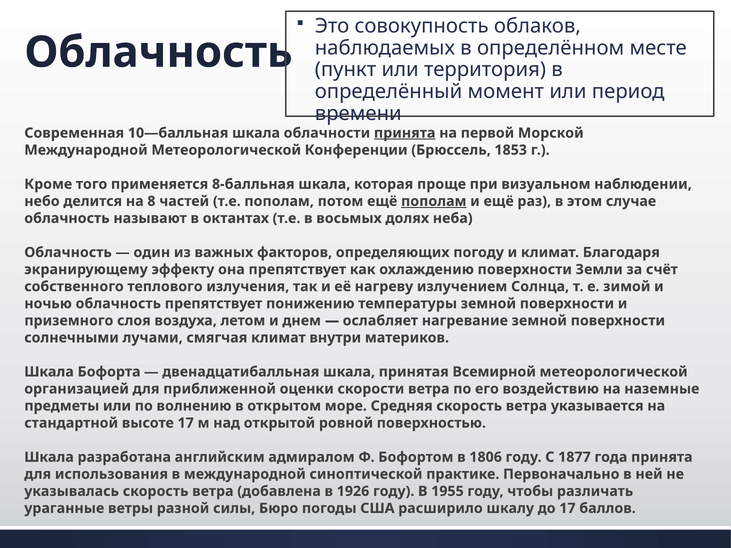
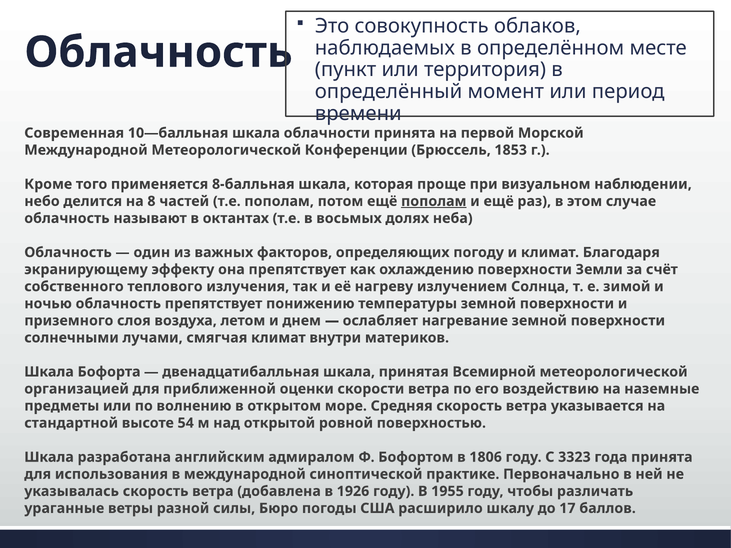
принята underline: present -> none (405, 133)
высоте 17: 17 -> 54 (186, 423)
1877: 1877 -> 3323 (574, 457)
